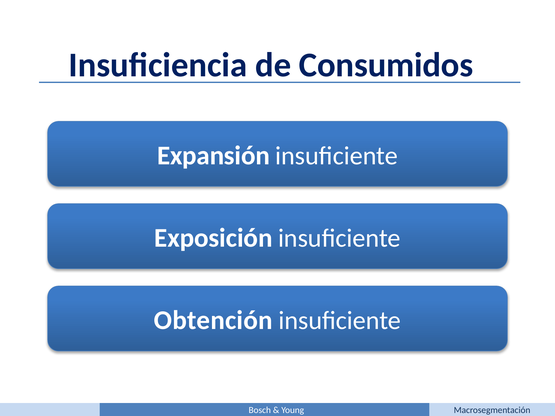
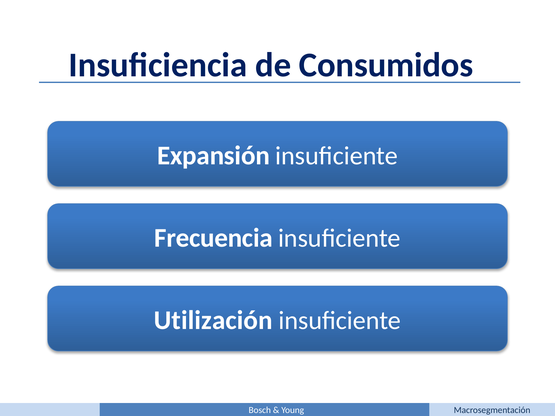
Exposición: Exposición -> Frecuencia (213, 238)
Obtención: Obtención -> Utilización (213, 321)
